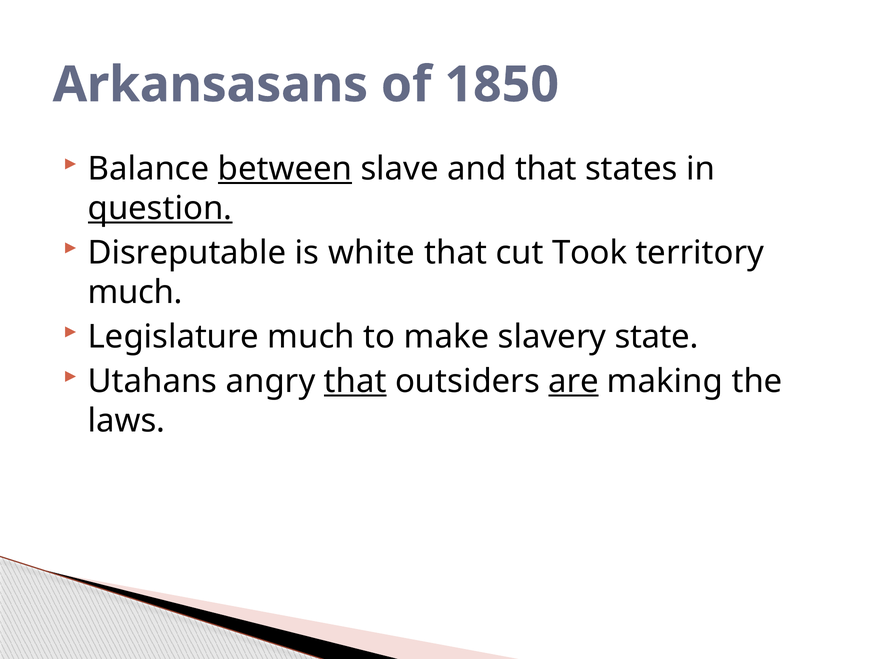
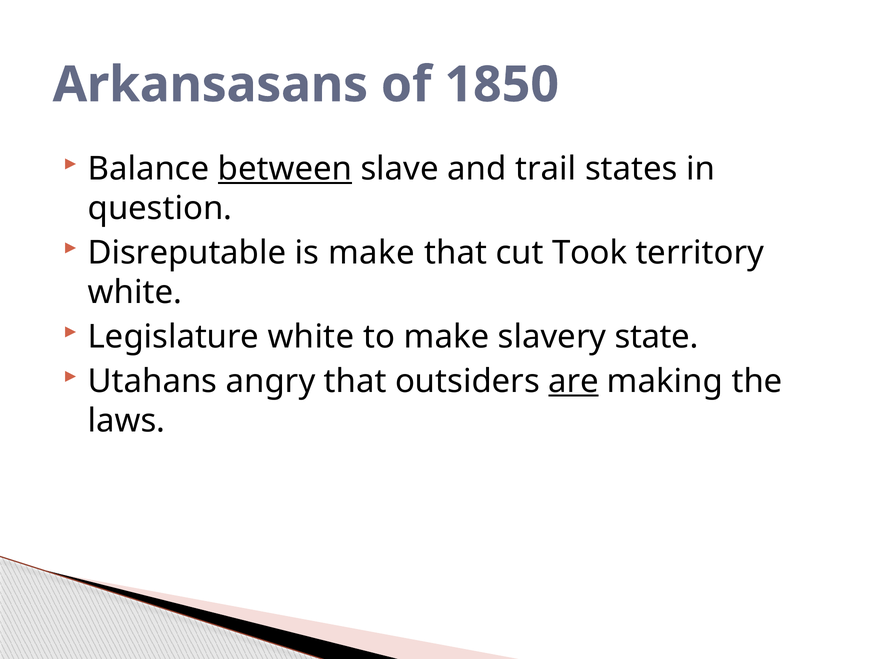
and that: that -> trail (546, 169)
question underline: present -> none (160, 208)
is white: white -> make (371, 253)
much: much -> white (135, 292)
Legislature much: much -> white (311, 337)
that underline: present -> none (355, 381)
